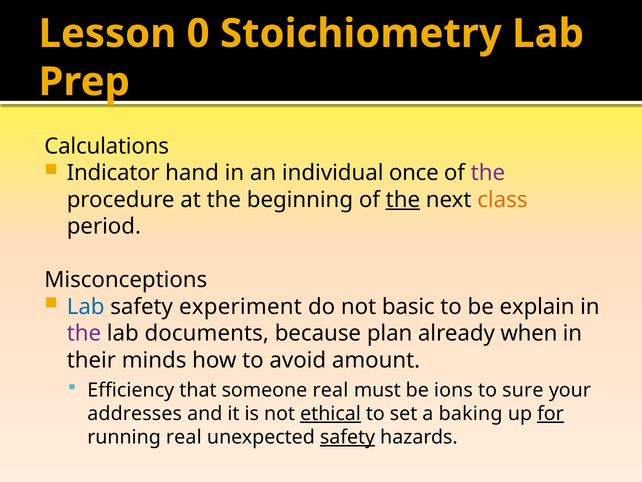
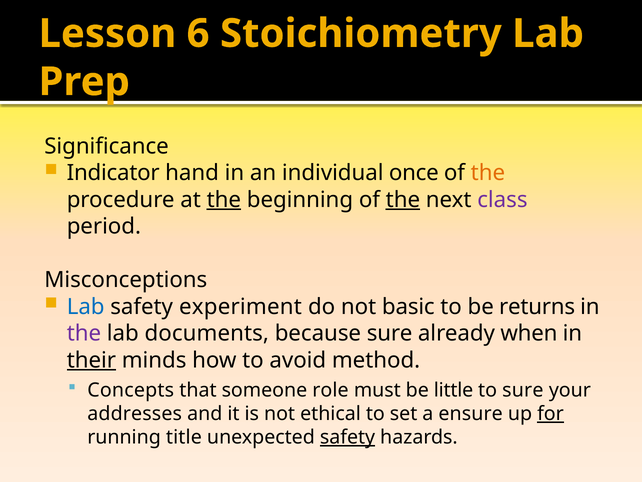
0: 0 -> 6 (198, 34)
Calculations: Calculations -> Significance (107, 146)
the colour: purple -> orange (488, 173)
the underline: none -> present (224, 199)
class colour: orange -> purple (502, 199)
explain: explain -> returns (537, 306)
because plan: plan -> sure (390, 333)
their underline: none -> present (91, 360)
amount: amount -> method (376, 360)
Efficiency: Efficiency -> Concepts (131, 390)
someone real: real -> role (330, 390)
ions: ions -> little (454, 390)
ethical underline: present -> none (331, 413)
baking: baking -> ensure (471, 413)
running real: real -> title (184, 437)
